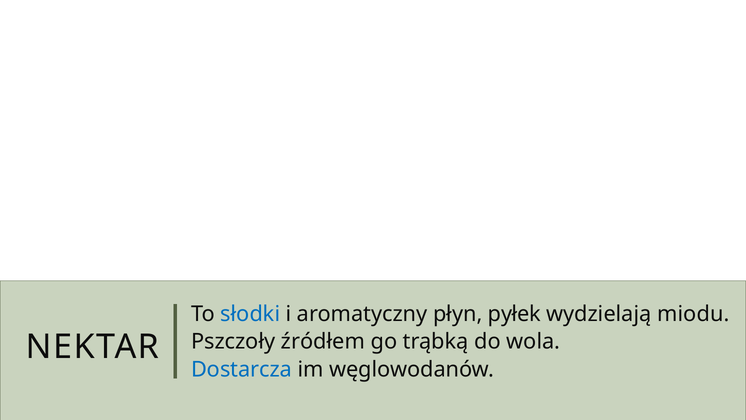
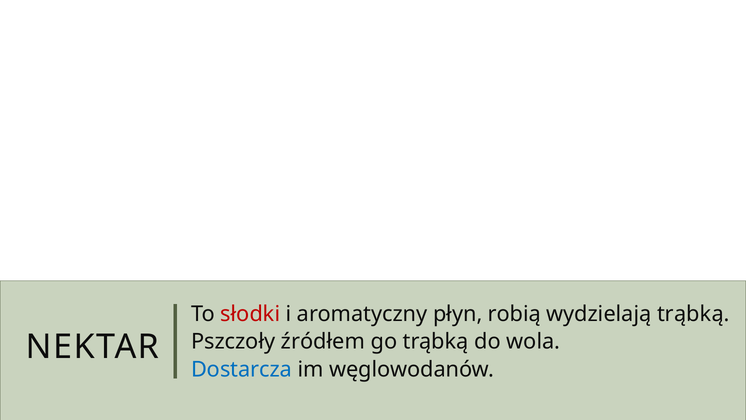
słodki colour: blue -> red (250, 314)
pyłek: pyłek -> robią (514, 314)
wydzielają miodu: miodu -> trąbką (693, 314)
